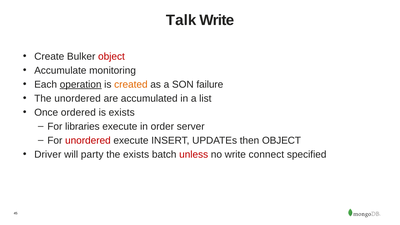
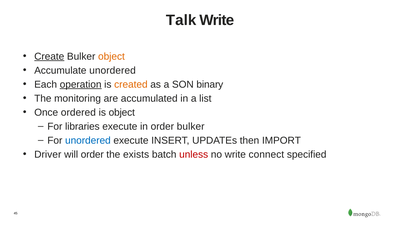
Create underline: none -> present (49, 56)
object colour: red -> orange (111, 56)
Accumulate monitoring: monitoring -> unordered (113, 70)
failure: failure -> binary (210, 84)
The unordered: unordered -> monitoring (78, 98)
is exists: exists -> object (122, 112)
order server: server -> bulker (191, 126)
unordered colour: red -> blue (88, 140)
then OBJECT: OBJECT -> IMPORT (281, 140)
will party: party -> order (92, 154)
